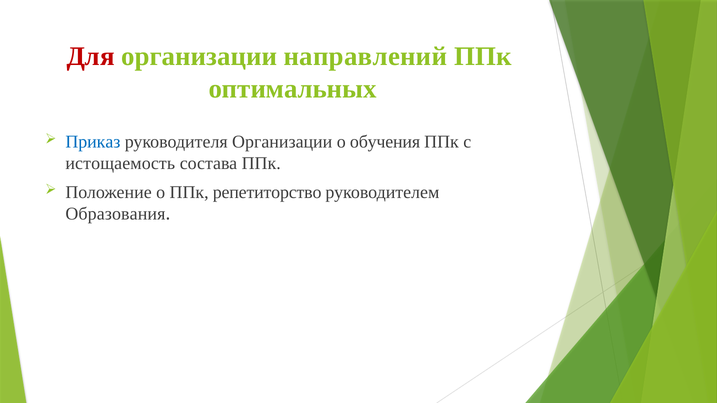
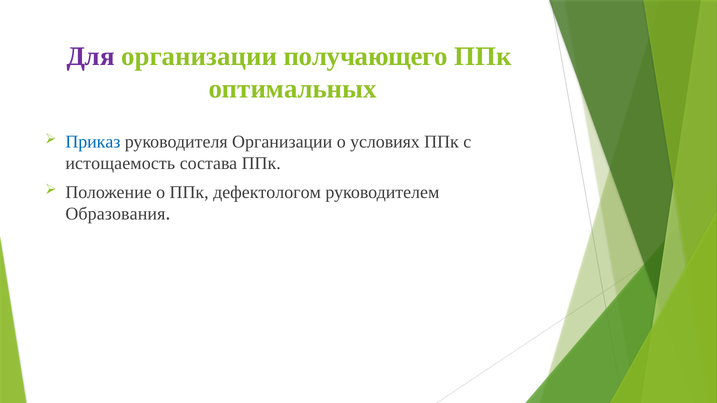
Для colour: red -> purple (91, 57)
направлений: направлений -> получающего (366, 57)
обучения: обучения -> условиях (385, 142)
репетиторство: репетиторство -> дефектологом (267, 192)
